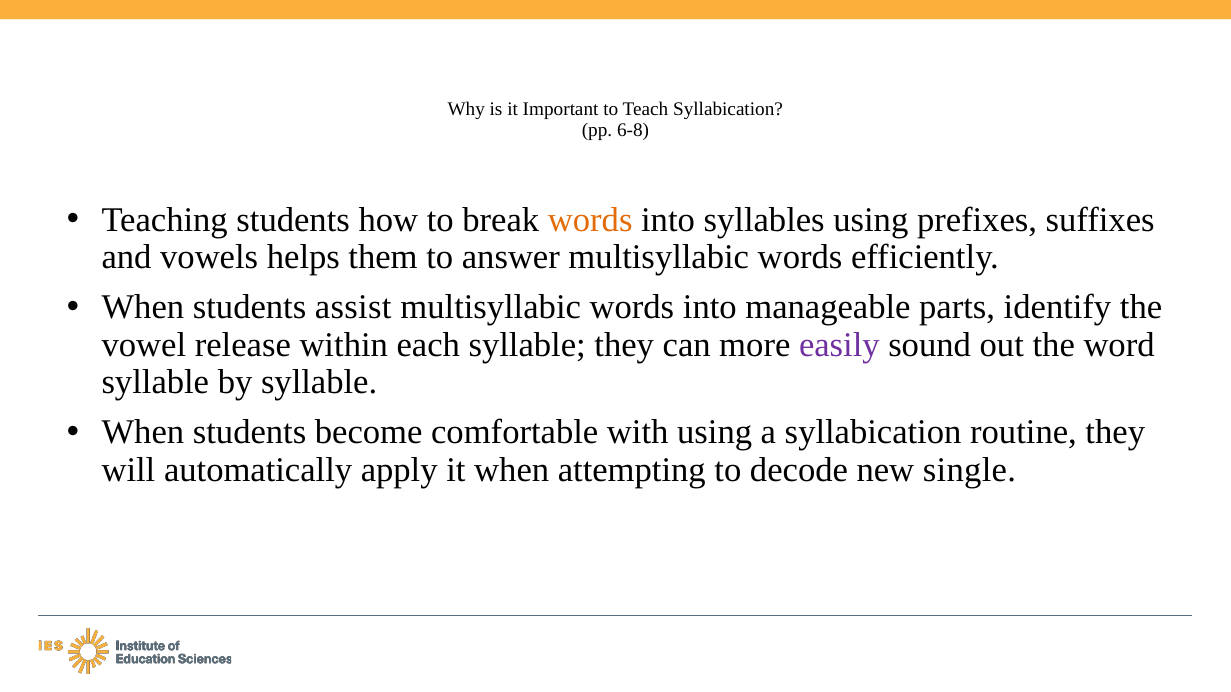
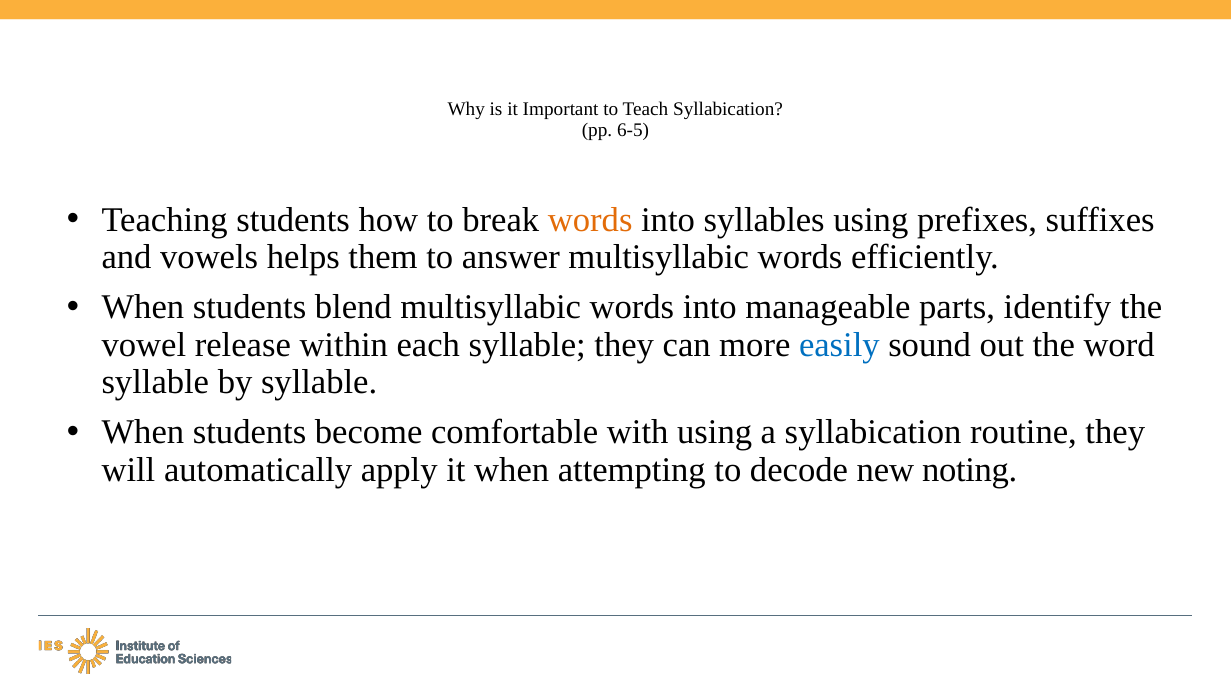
6-8: 6-8 -> 6-5 (633, 130)
assist: assist -> blend (353, 308)
easily colour: purple -> blue (839, 345)
single: single -> noting (970, 470)
